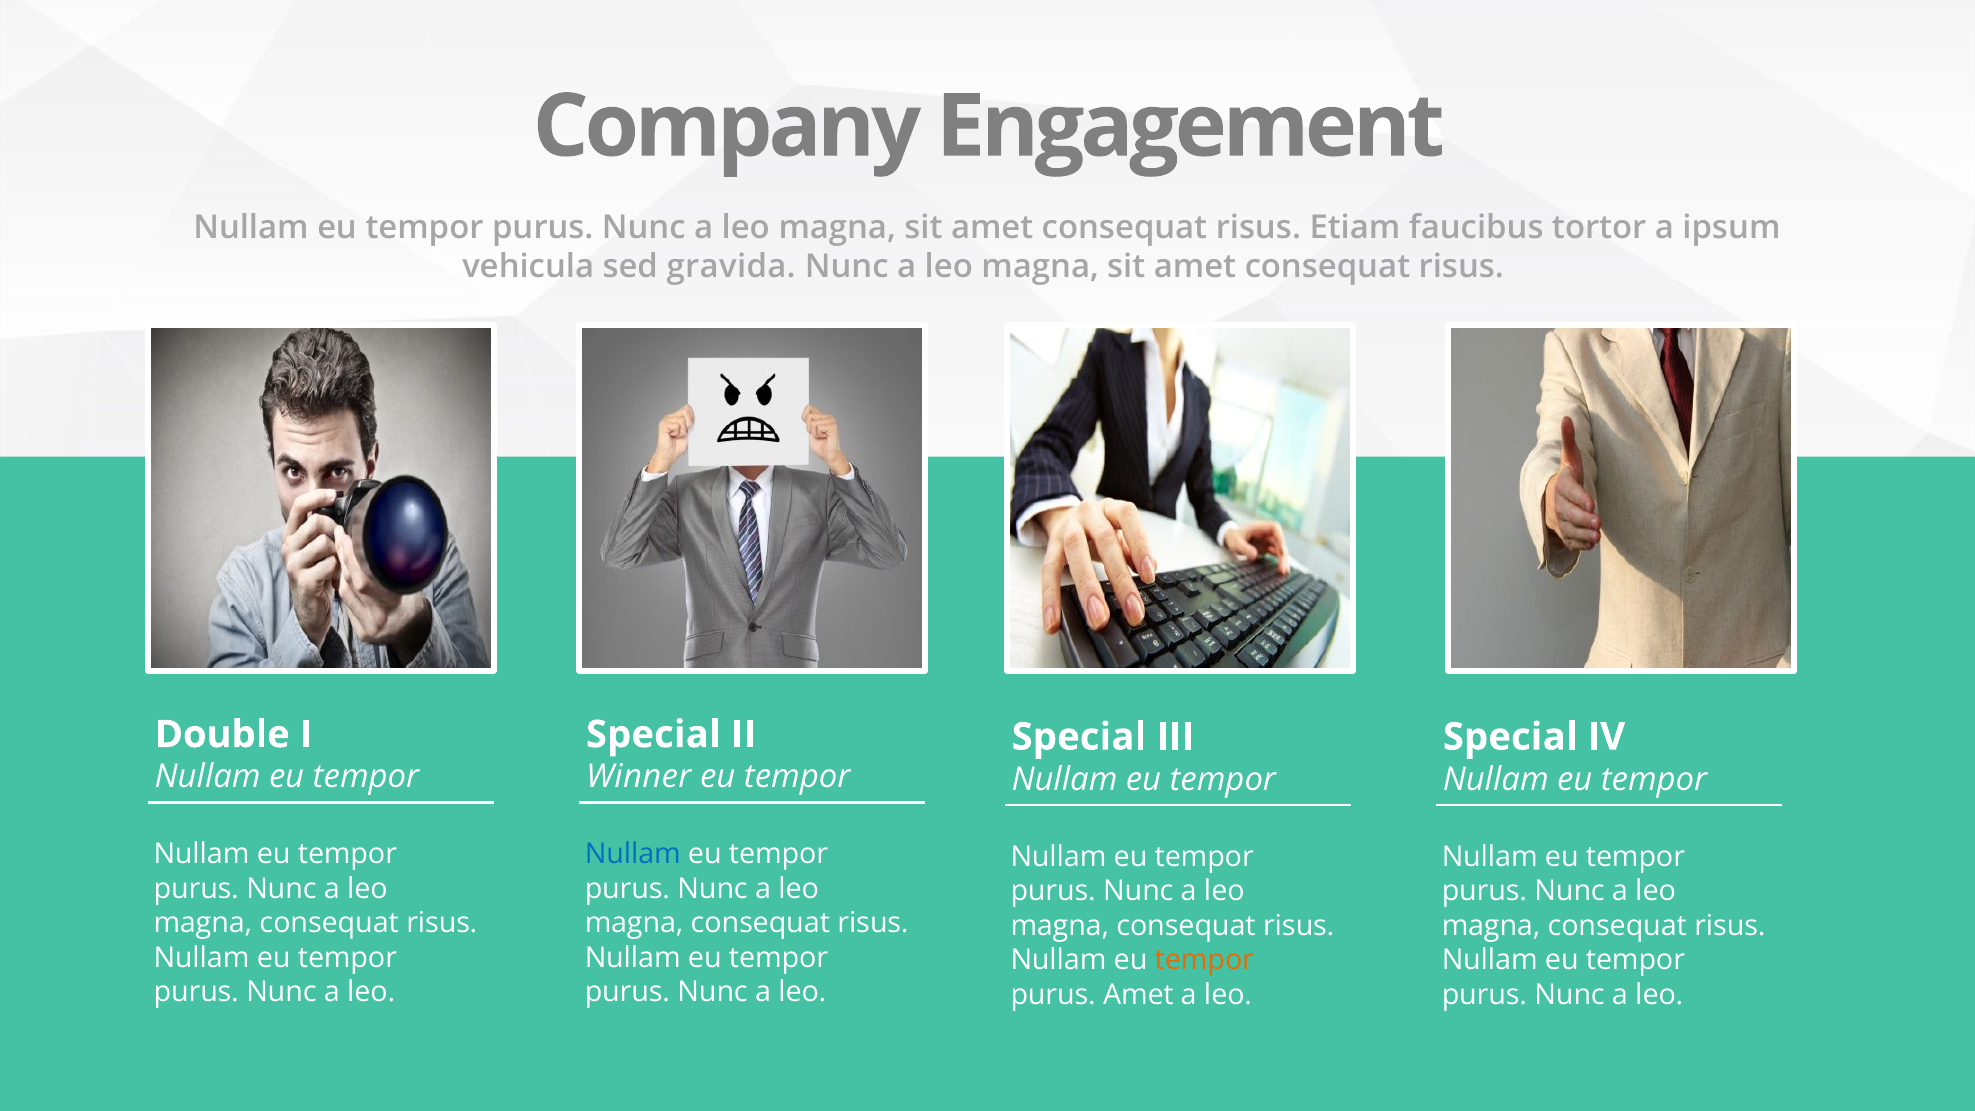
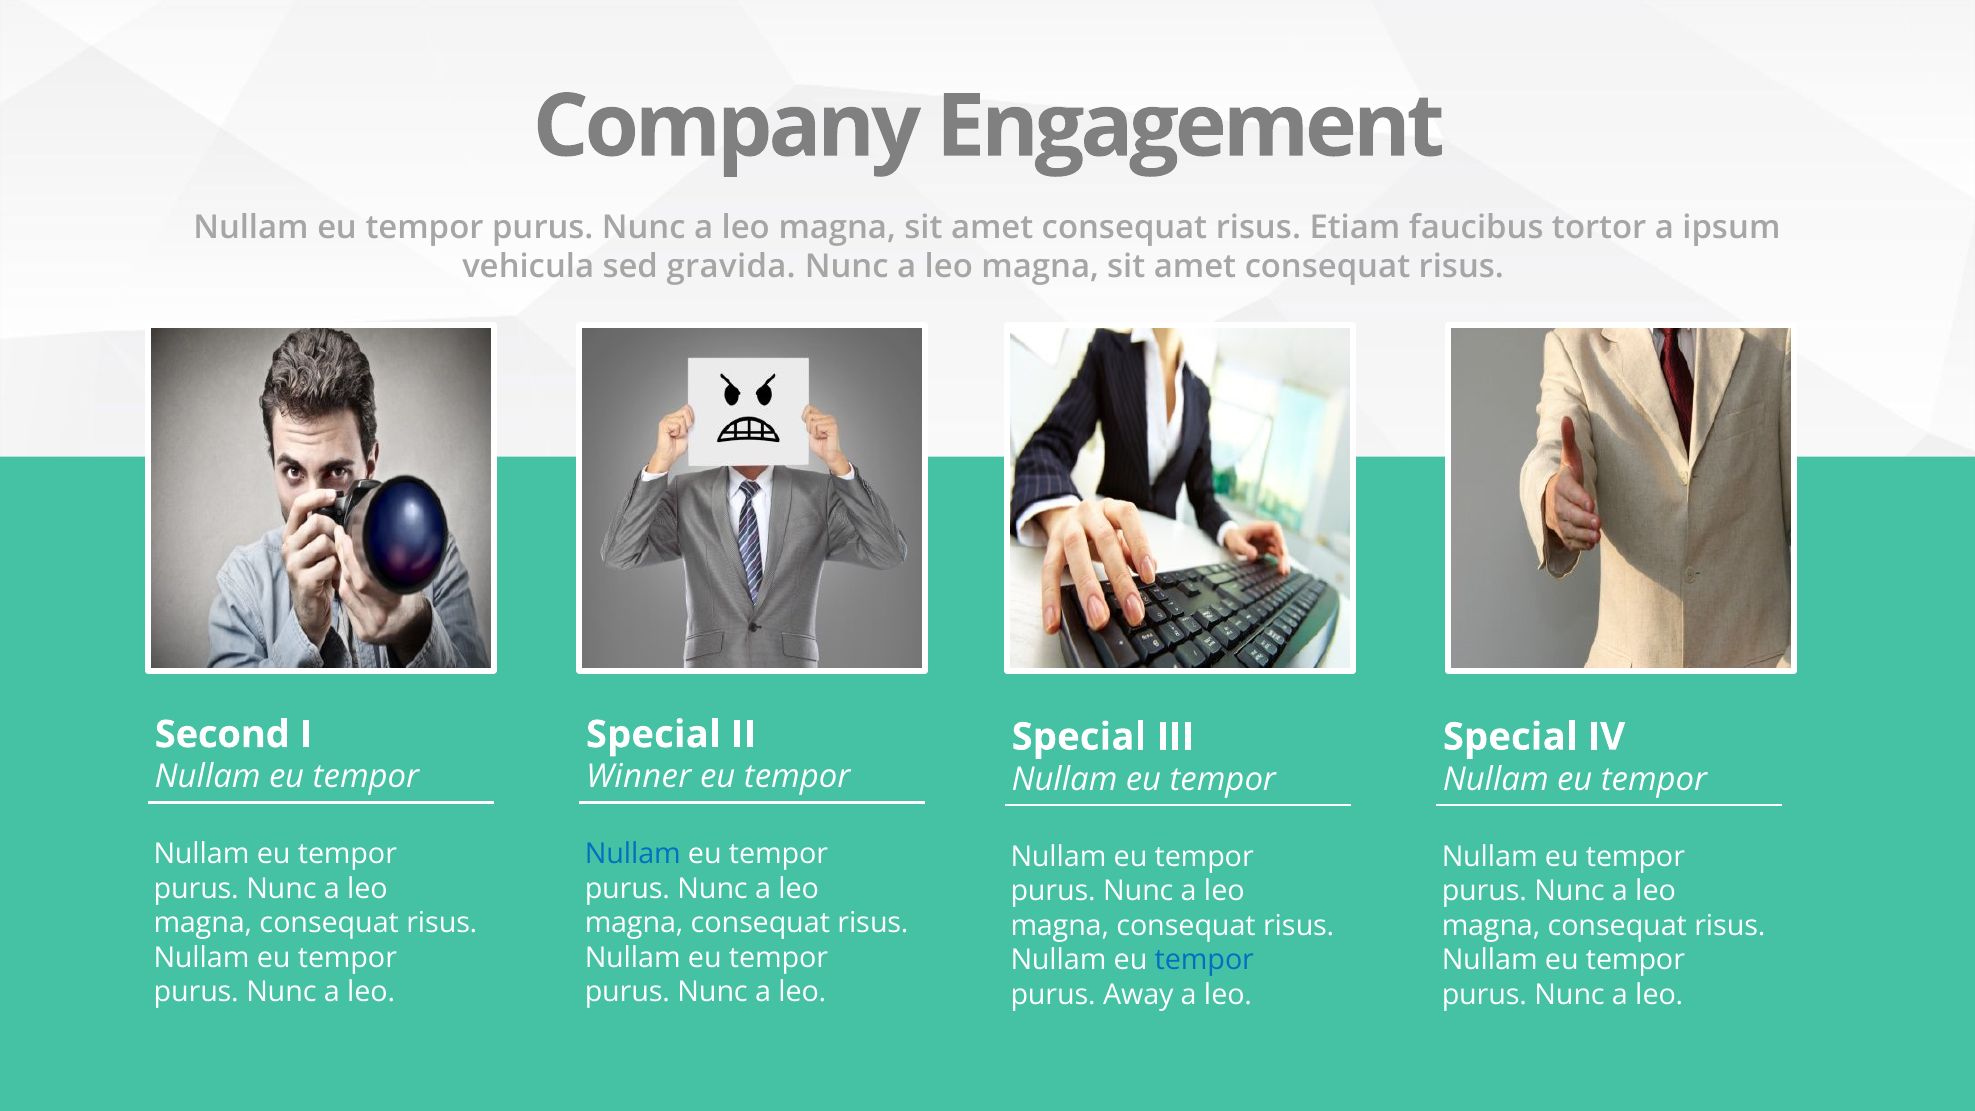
Double: Double -> Second (222, 735)
tempor colour: orange -> blue (1204, 960)
purus Amet: Amet -> Away (1138, 995)
